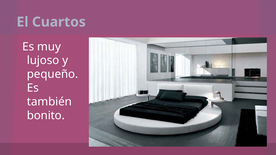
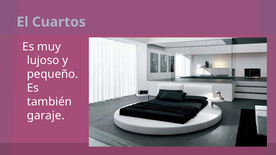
bonito: bonito -> garaje (46, 116)
